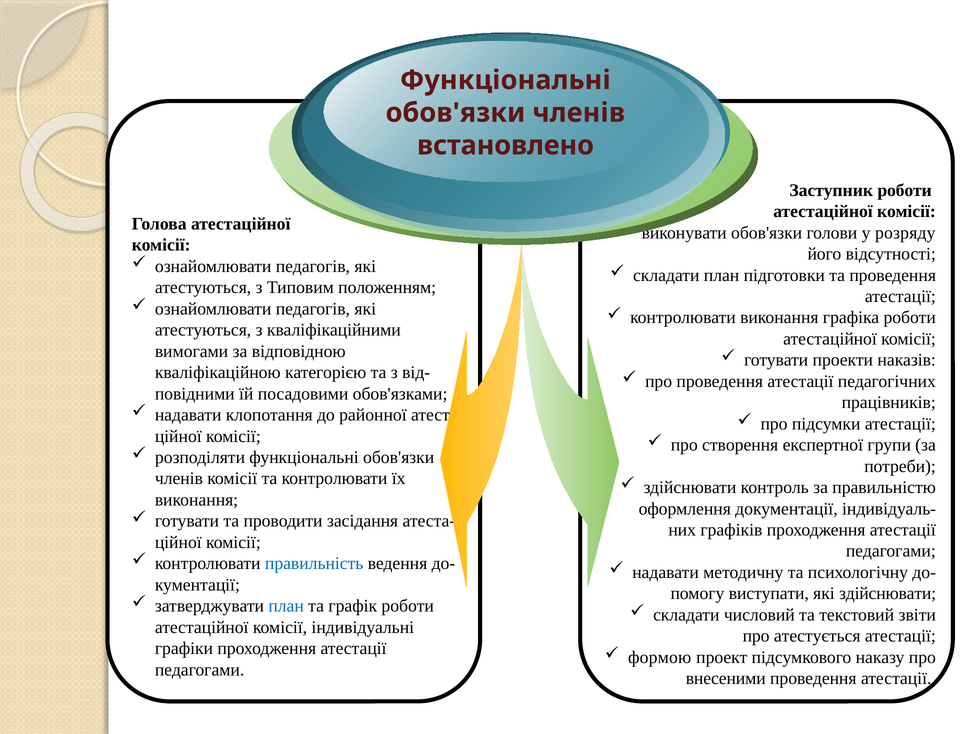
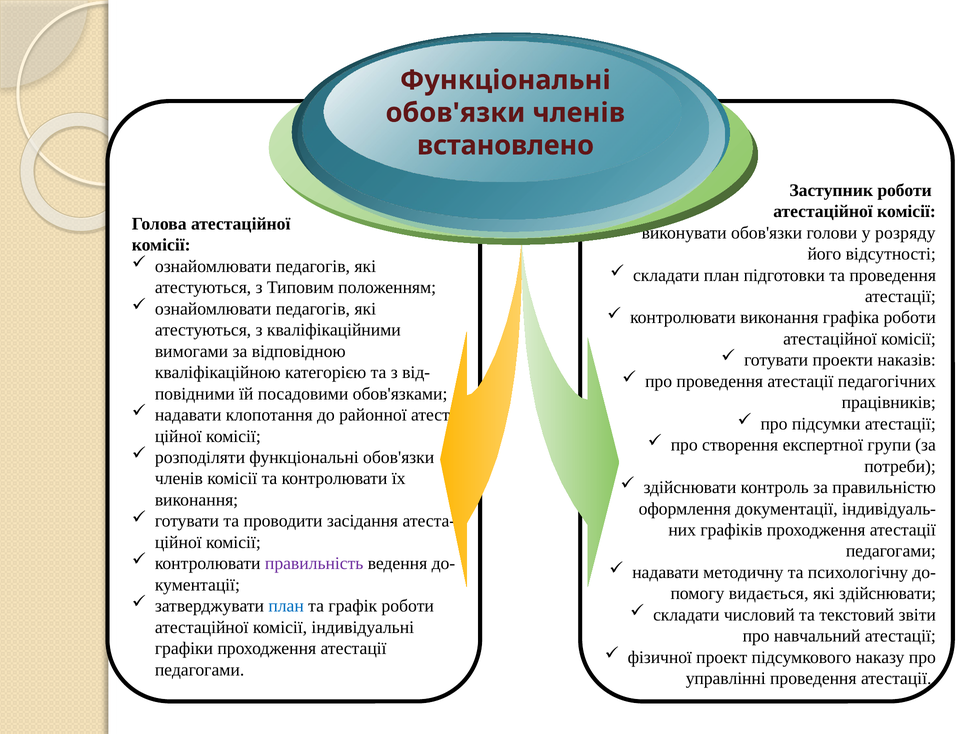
правильність colour: blue -> purple (314, 563)
виступати: виступати -> видається (769, 593)
атестується: атестується -> навчальний (817, 636)
формою: формою -> фізичної (660, 657)
внесеними: внесеними -> управлінні (726, 678)
